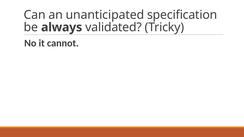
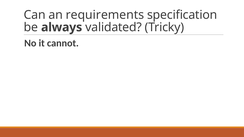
unanticipated: unanticipated -> requirements (105, 15)
